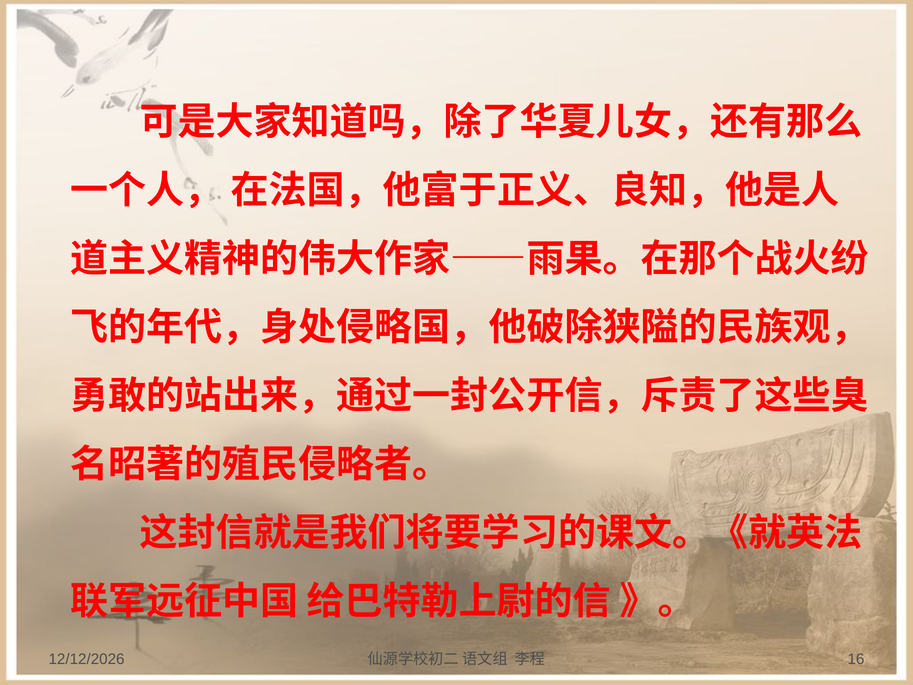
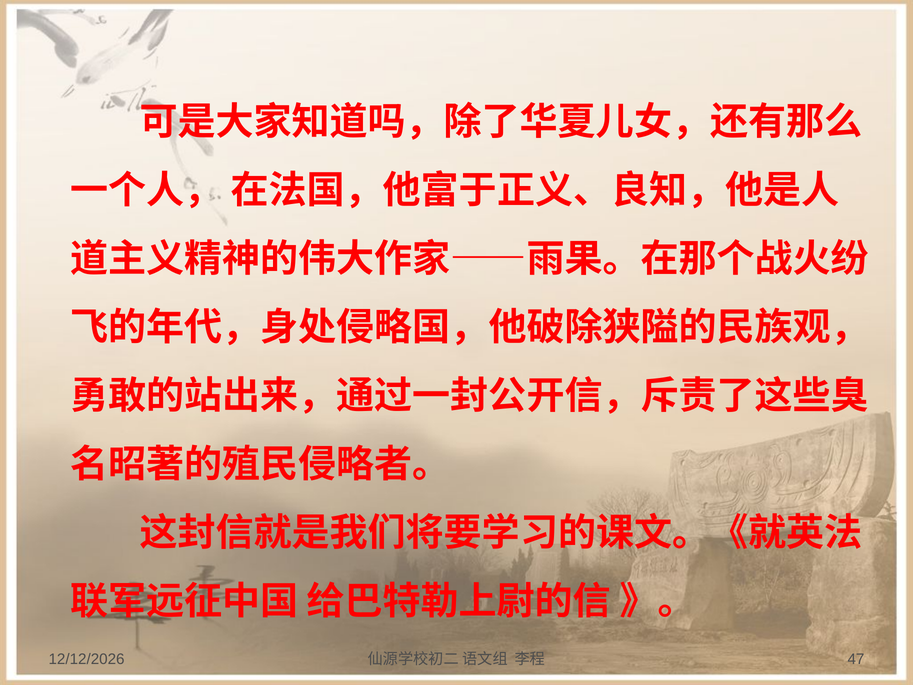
16: 16 -> 47 (856, 659)
